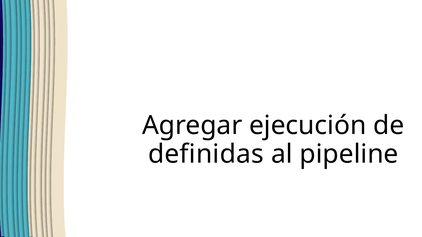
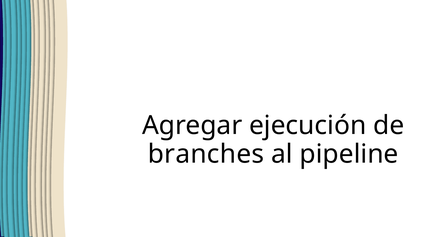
definidas: definidas -> branches (206, 154)
